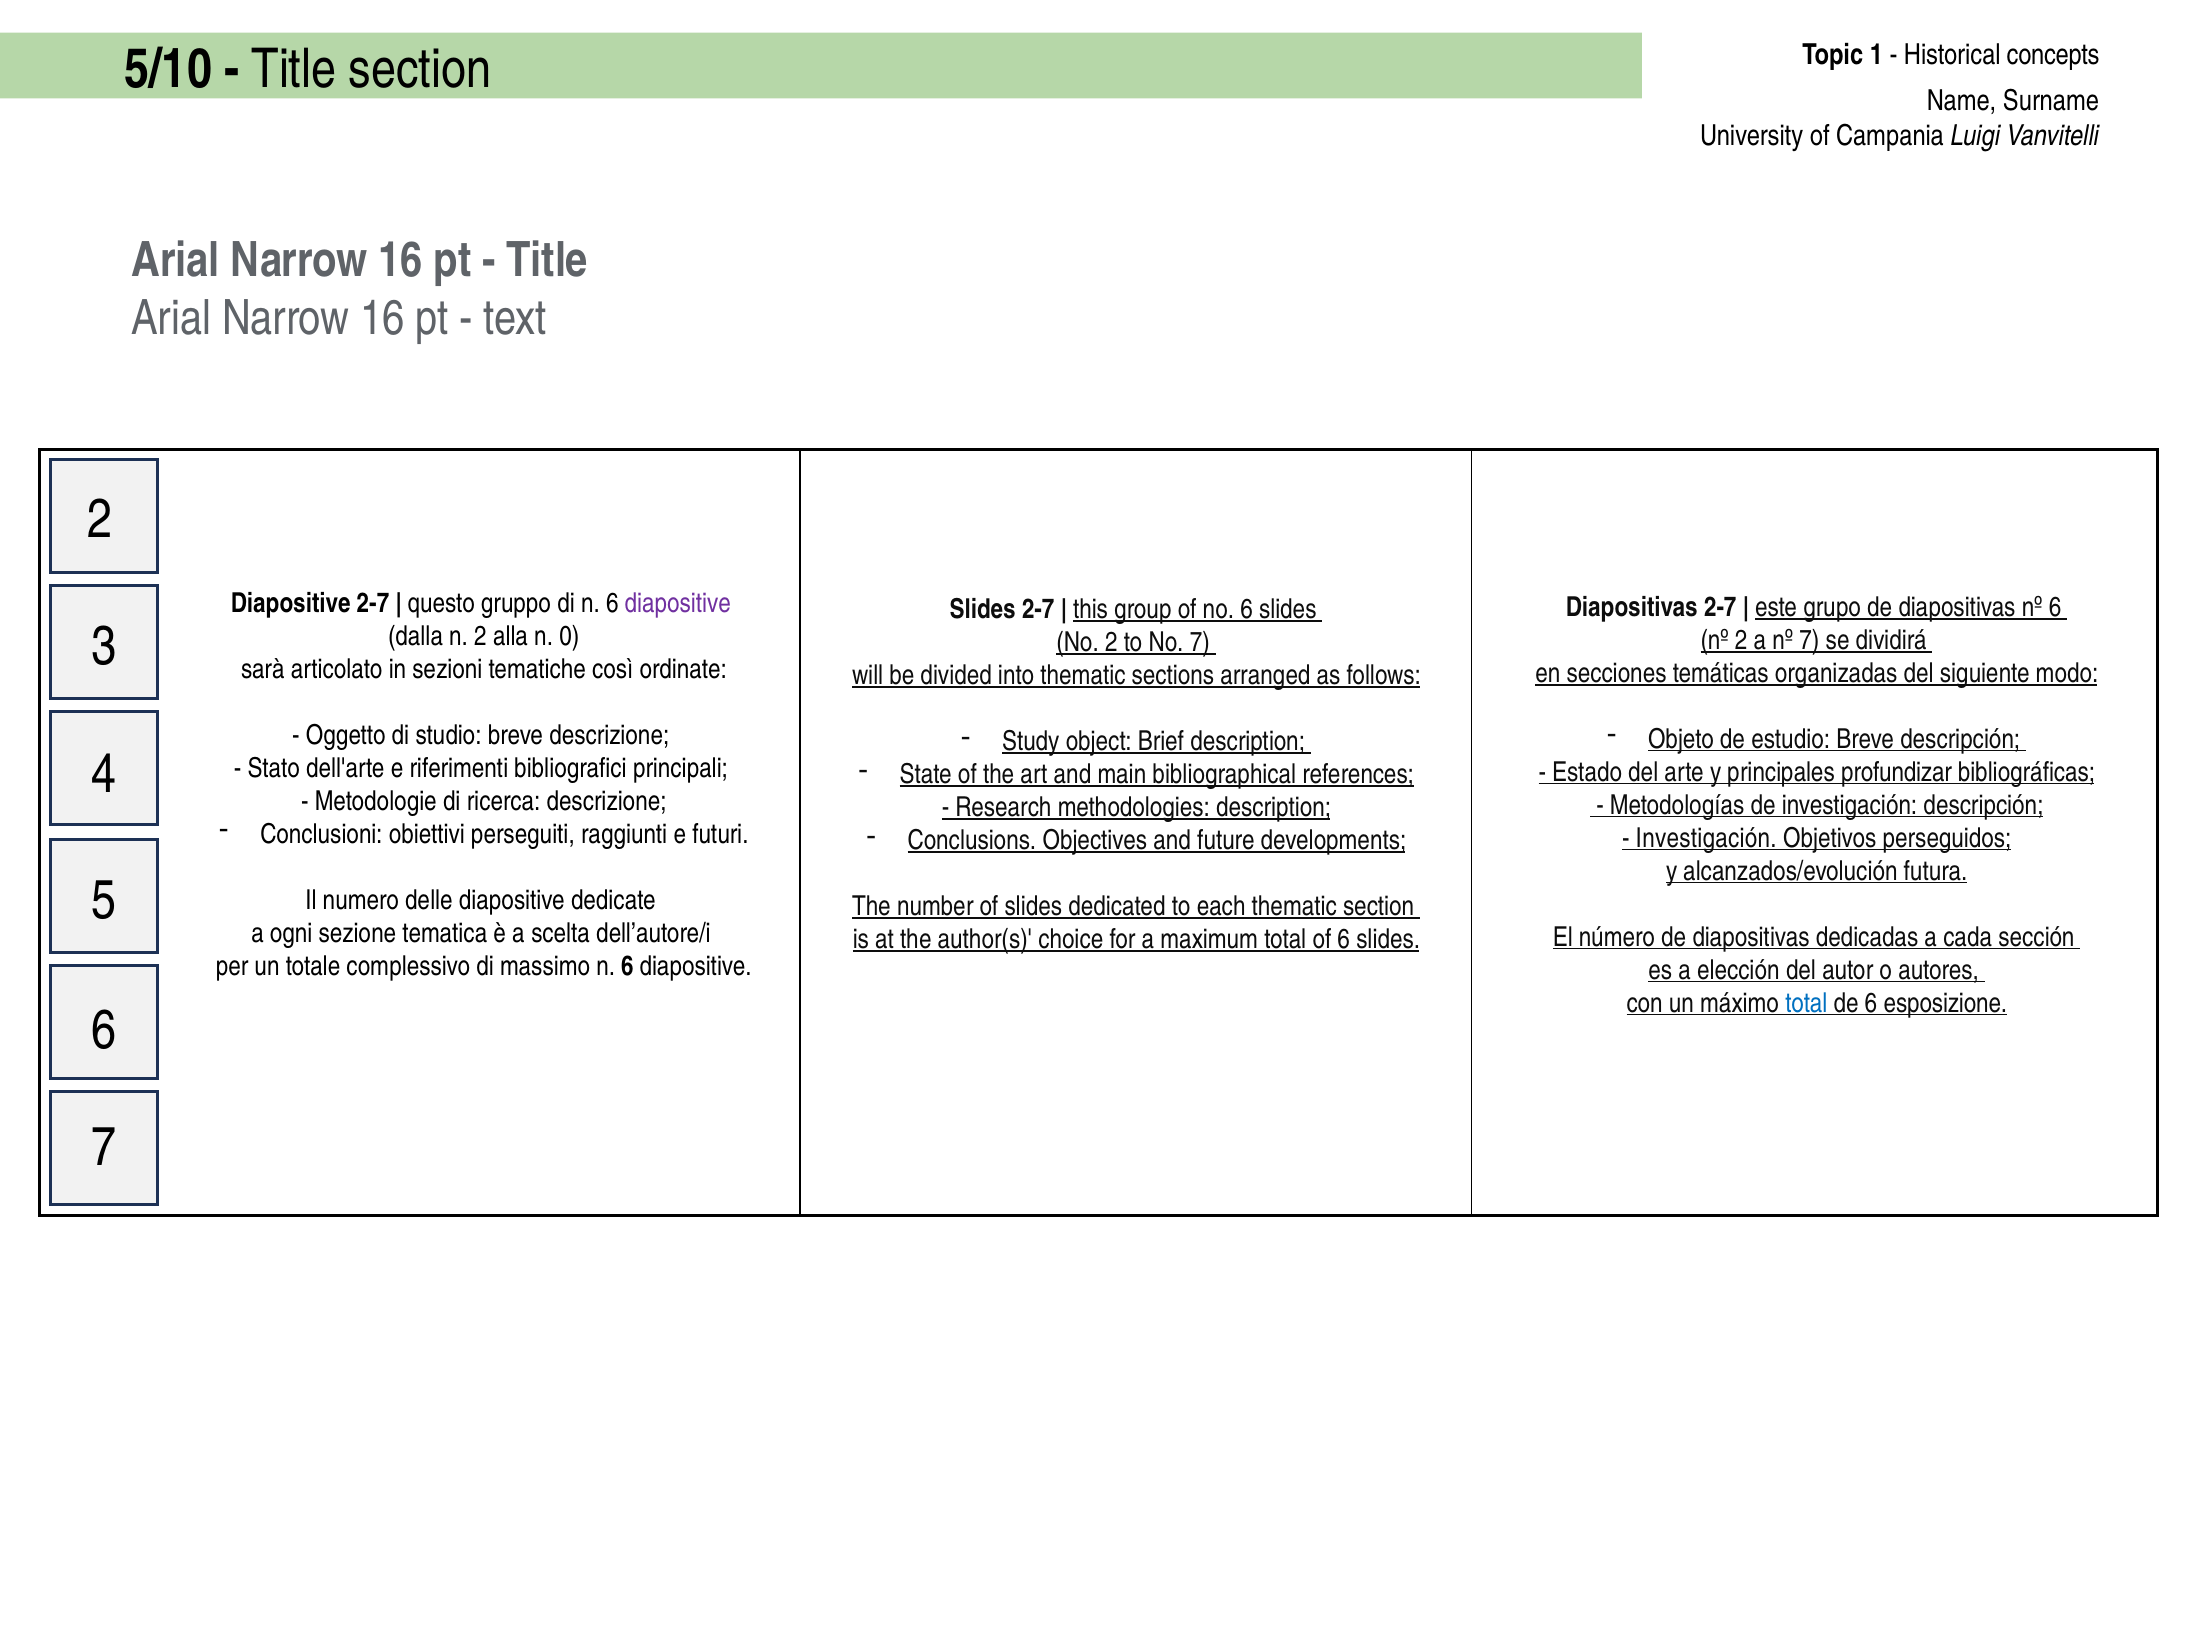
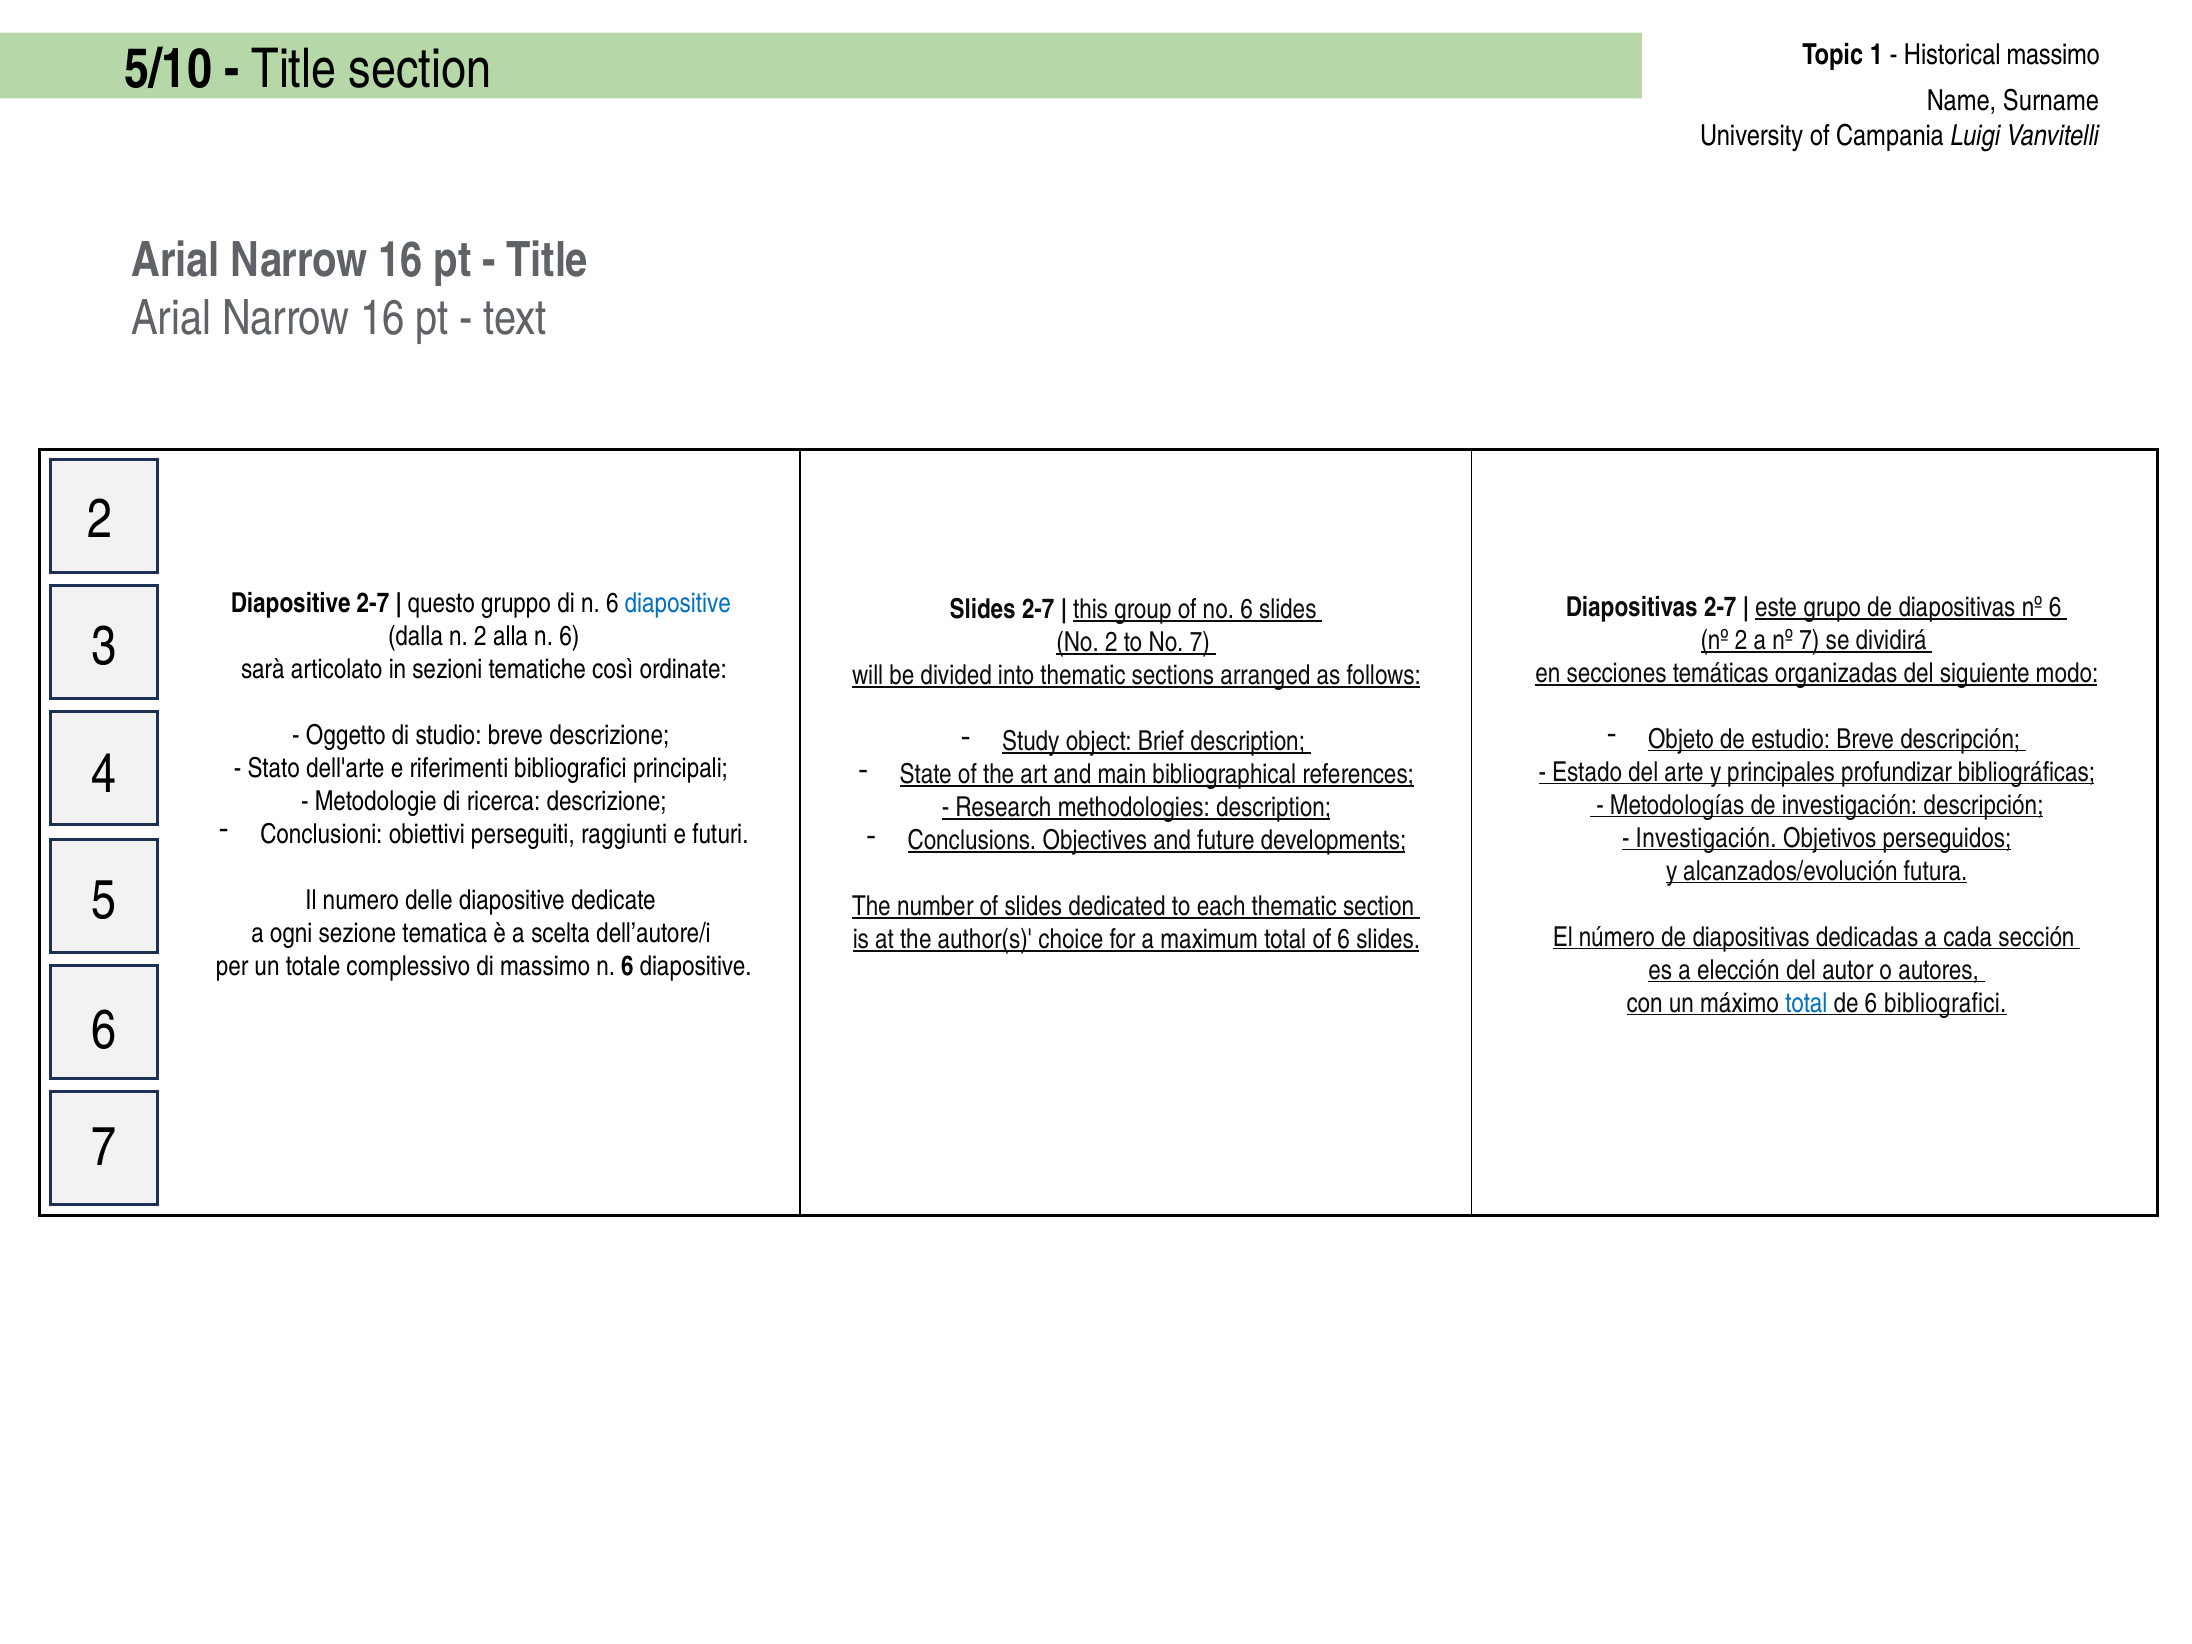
Historical concepts: concepts -> massimo (2053, 55)
diapositive colour: purple -> blue (678, 604)
alla n 0: 0 -> 6 (569, 637)
6 esposizione: esposizione -> bibliografici (1945, 1003)
